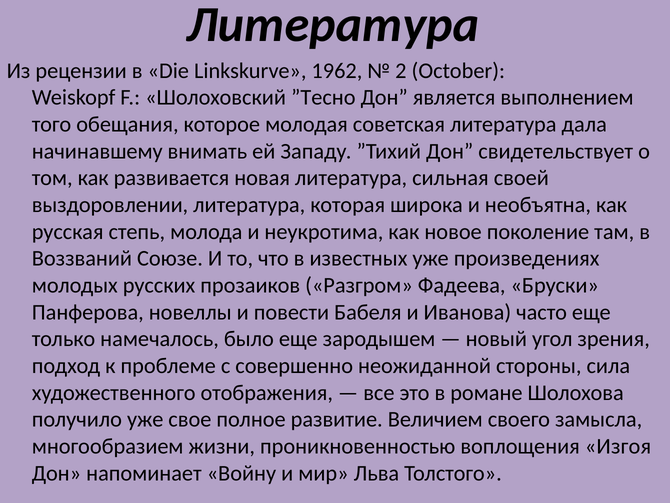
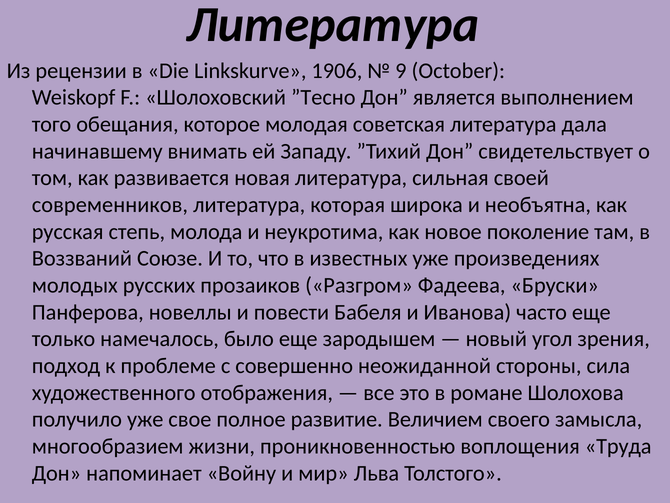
1962: 1962 -> 1906 (337, 71)
2: 2 -> 9 (401, 71)
выздоровлении: выздоровлении -> современников (110, 205)
Изгоя: Изгоя -> Труда (618, 446)
